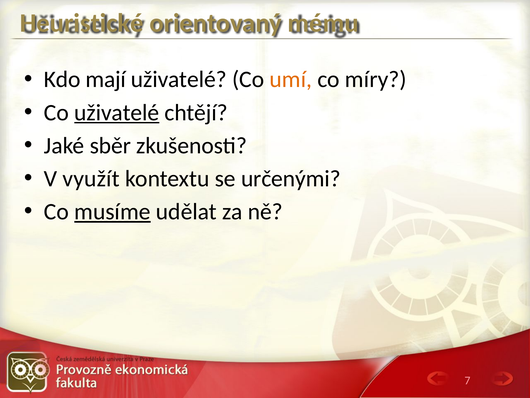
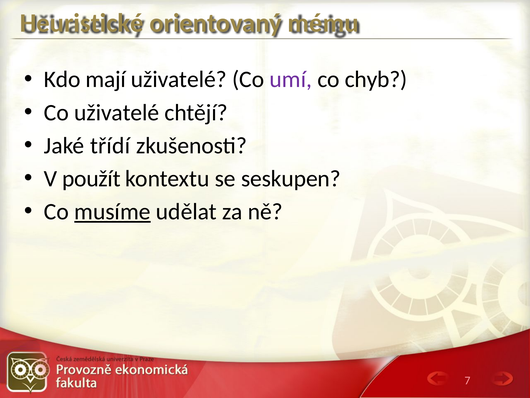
umí colour: orange -> purple (291, 79)
míry: míry -> chyb (376, 79)
uživatelé underline: present -> none (117, 112)
sběr: sběr -> třídí (110, 145)
využít: využít -> použít (91, 178)
určenými: určenými -> seskupen (291, 178)
